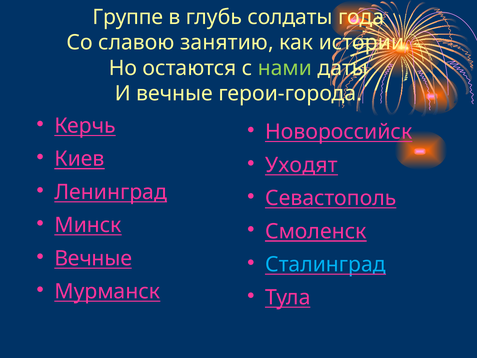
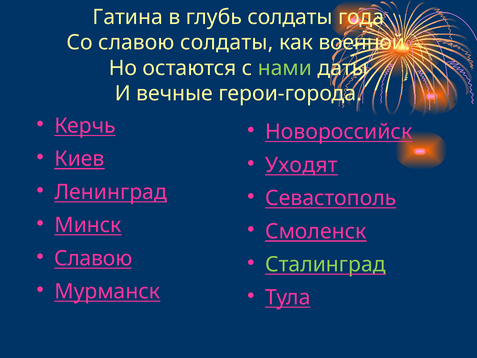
Группе: Группе -> Гатина (128, 17)
славою занятию: занятию -> солдаты (227, 43)
истории: истории -> военной (364, 43)
Вечные: Вечные -> Славою (93, 258)
Сталинград colour: light blue -> light green (325, 264)
